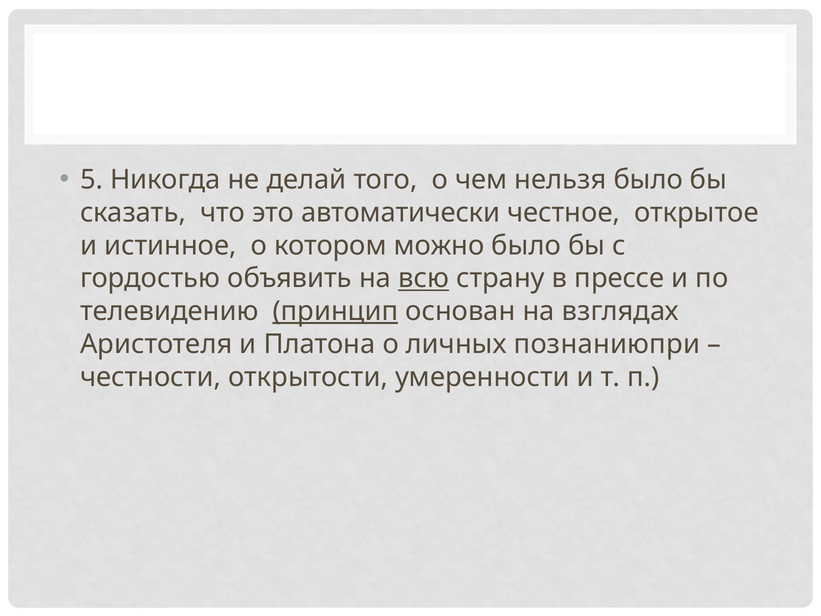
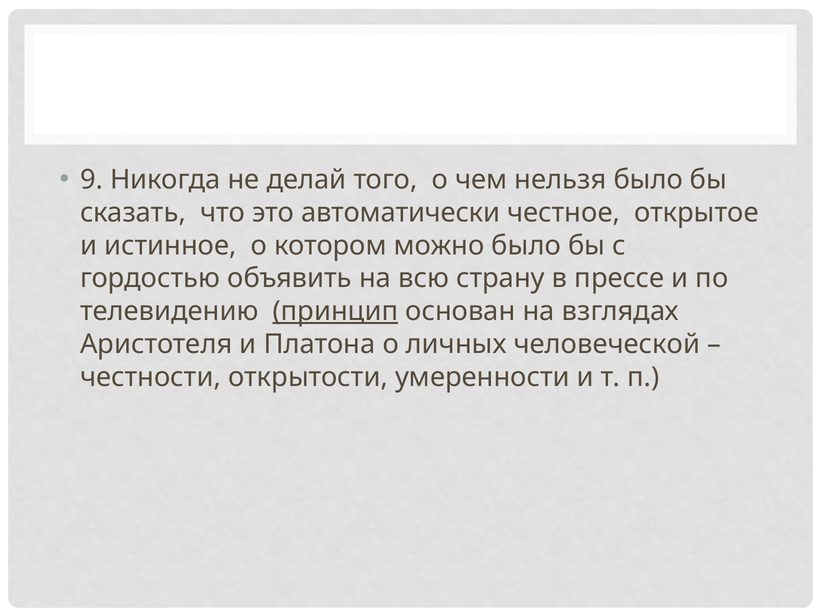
5: 5 -> 9 (92, 180)
всю underline: present -> none (424, 278)
познаниюпри: познаниюпри -> человеческой (607, 344)
